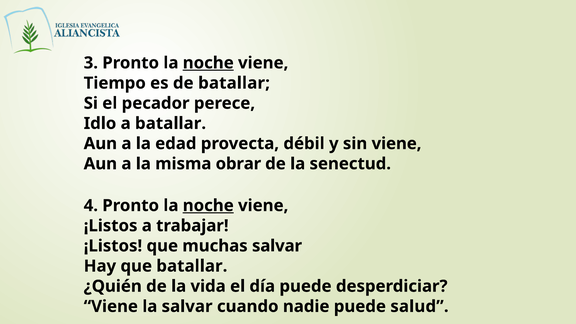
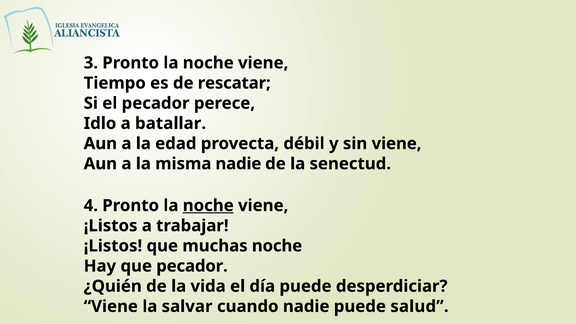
noche underline: present -> none (208, 63)
de batallar: batallar -> rescatar (234, 83)
misma obrar: obrar -> nadie (238, 164)
muchas salvar: salvar -> noche (277, 246)
que batallar: batallar -> pecador (192, 266)
